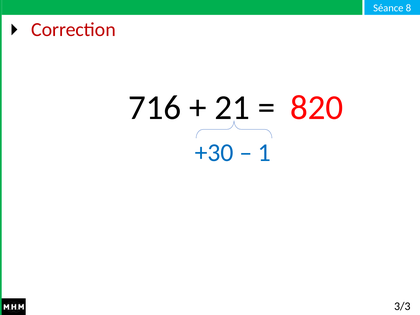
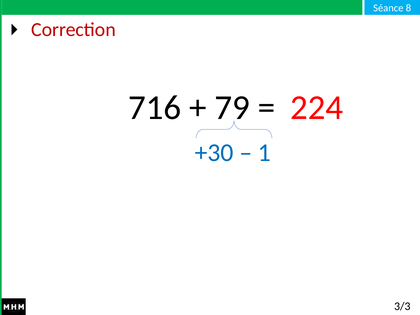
21: 21 -> 79 (232, 108)
820: 820 -> 224 (317, 108)
